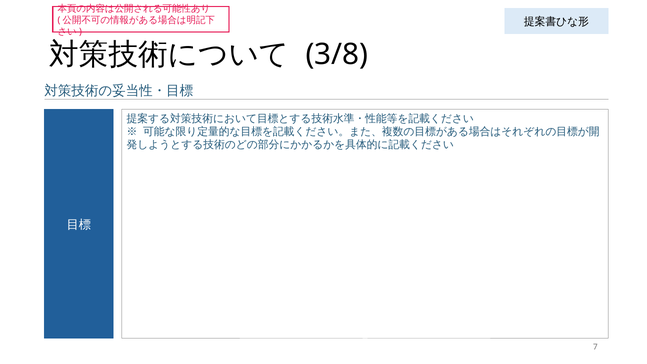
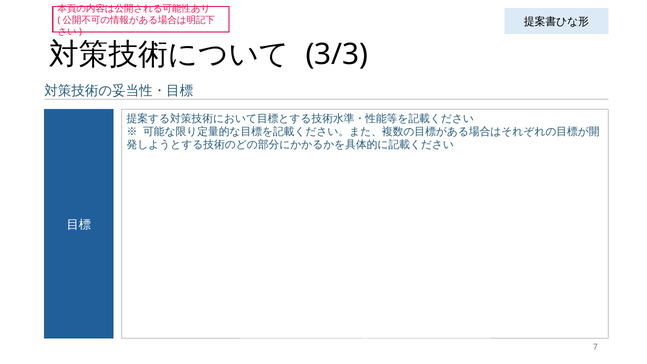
3/8: 3/8 -> 3/3 (337, 54)
